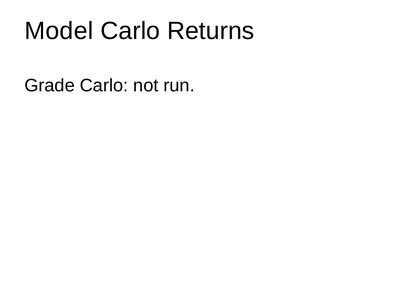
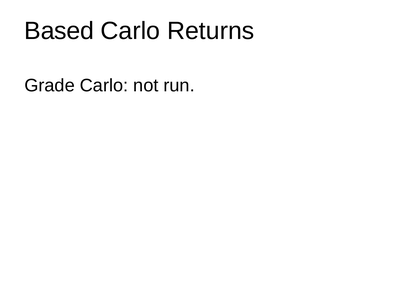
Model: Model -> Based (59, 31)
